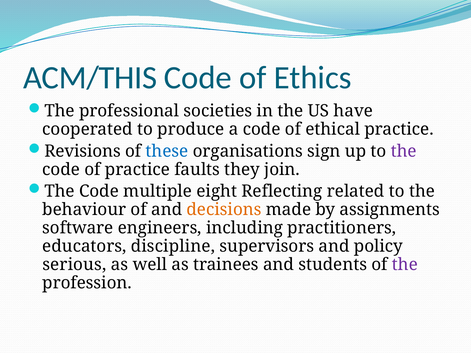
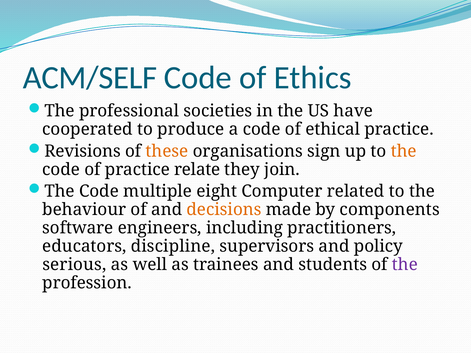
ACM/THIS: ACM/THIS -> ACM/SELF (90, 78)
these colour: blue -> orange (167, 151)
the colour: purple -> orange (404, 151)
faults: faults -> relate (197, 170)
Reflecting: Reflecting -> Computer (282, 191)
assignments: assignments -> components (390, 210)
